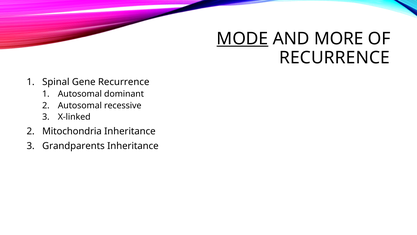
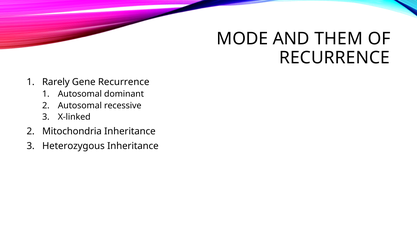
MODE underline: present -> none (242, 39)
MORE: MORE -> THEM (339, 39)
Spinal: Spinal -> Rarely (56, 82)
Grandparents: Grandparents -> Heterozygous (73, 146)
